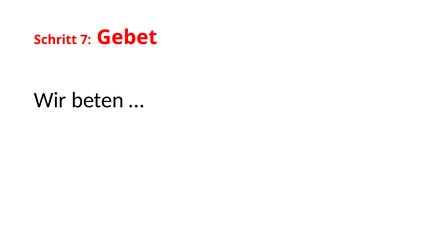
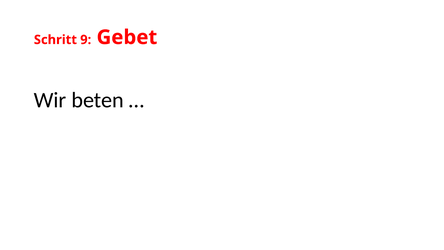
7: 7 -> 9 (86, 40)
